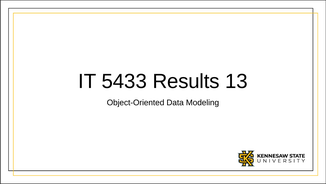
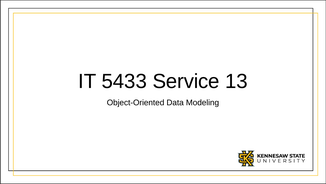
Results: Results -> Service (186, 81)
